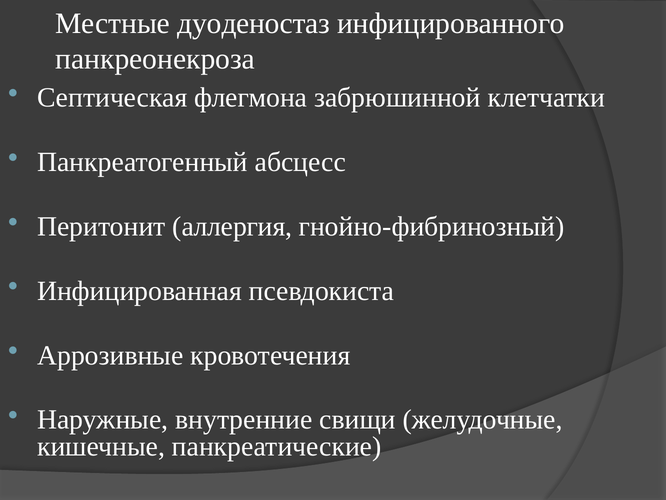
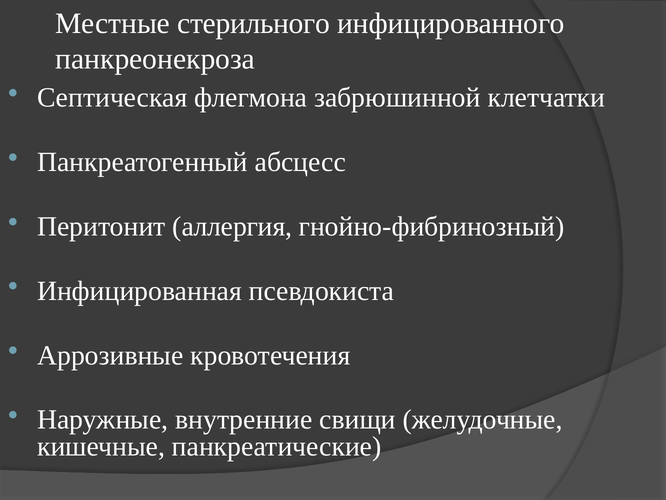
дуоденостаз: дуоденостаз -> стерильного (254, 23)
